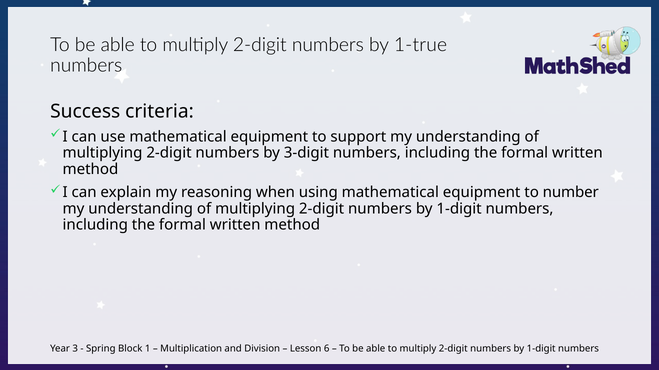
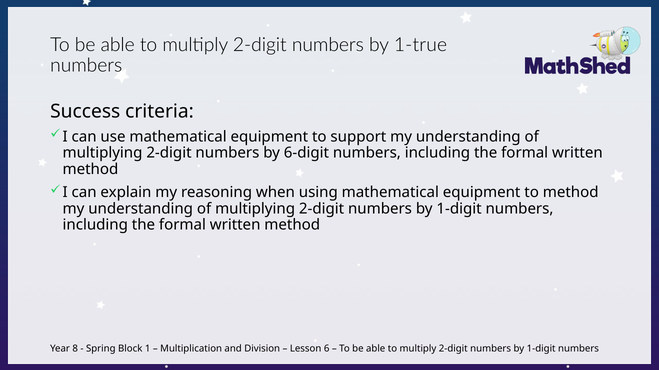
3-digit: 3-digit -> 6-digit (306, 153)
to number: number -> method (571, 193)
3: 3 -> 8 (75, 349)
